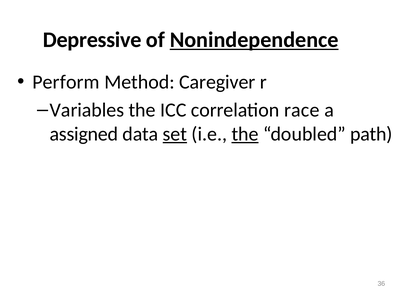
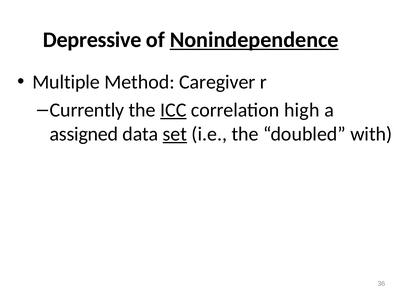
Perform: Perform -> Multiple (66, 82)
Variables: Variables -> Currently (87, 110)
ICC underline: none -> present (173, 110)
race: race -> high (302, 110)
the underline: present -> none (245, 134)
path: path -> with (371, 134)
